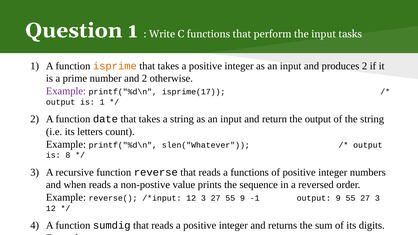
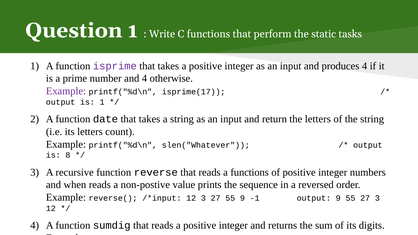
the input: input -> static (324, 34)
isprime colour: orange -> purple (115, 66)
produces 2: 2 -> 4 (365, 66)
and 2: 2 -> 4 (144, 79)
the output: output -> letters (318, 119)
